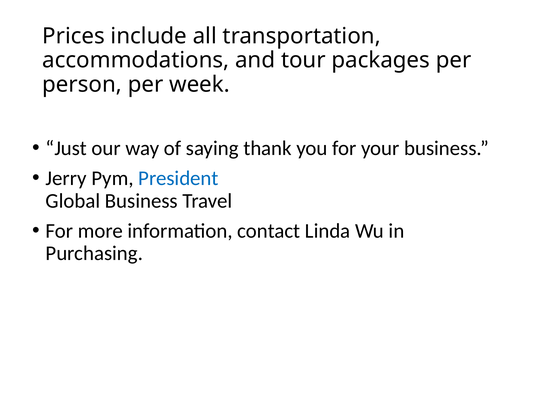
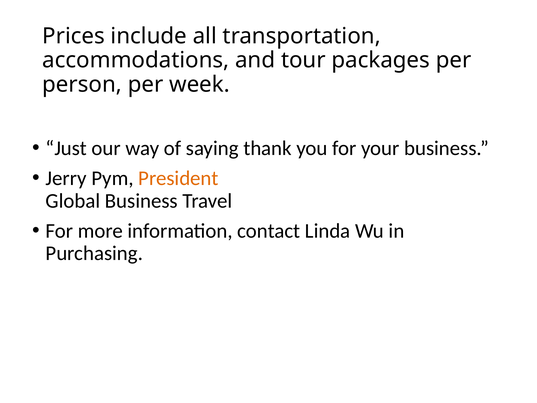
President colour: blue -> orange (178, 178)
